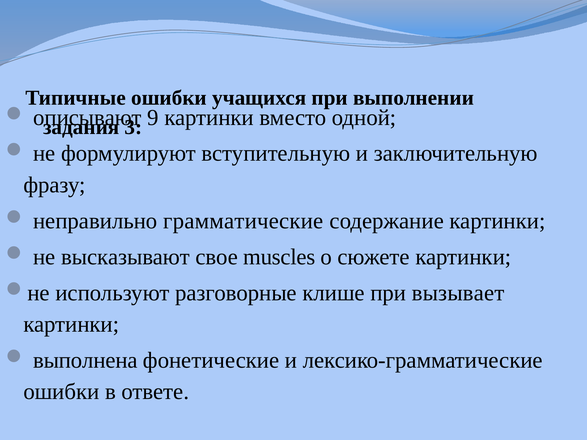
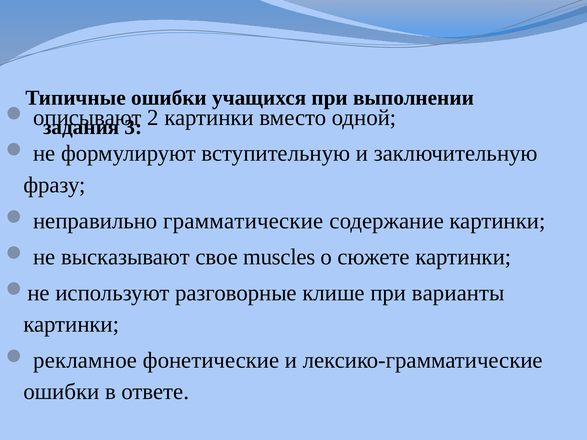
9: 9 -> 2 (153, 118)
вызывает: вызывает -> варианты (458, 293)
выполнена: выполнена -> рекламное (85, 360)
